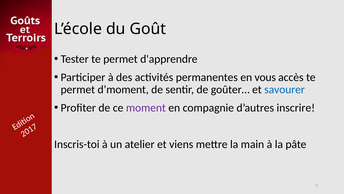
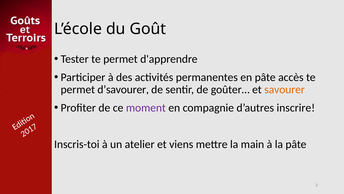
en vous: vous -> pâte (265, 77)
d’moment: d’moment -> d’savourer (123, 89)
savourer colour: blue -> orange (285, 89)
